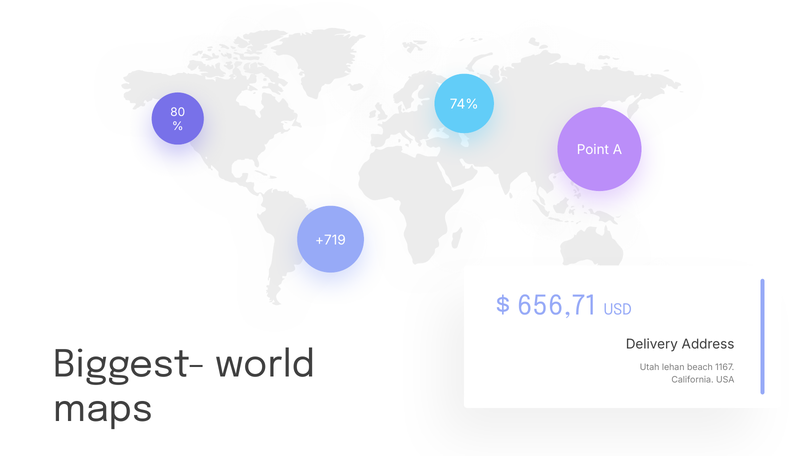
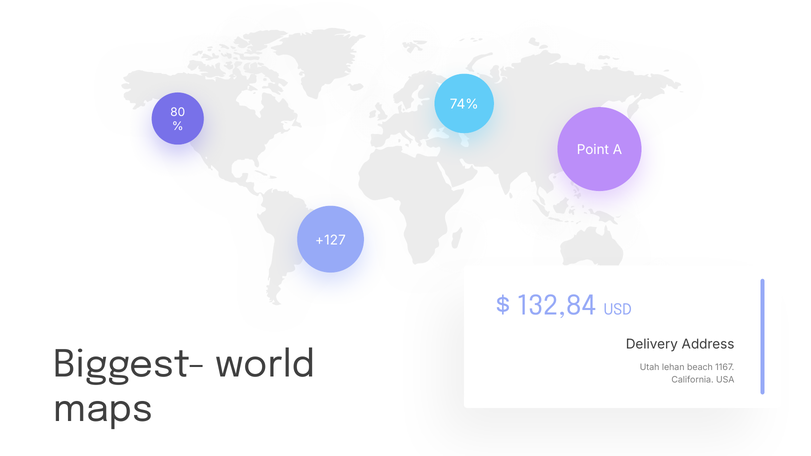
+719: +719 -> +127 (330, 240)
656,71: 656,71 -> 132,84 (557, 306)
